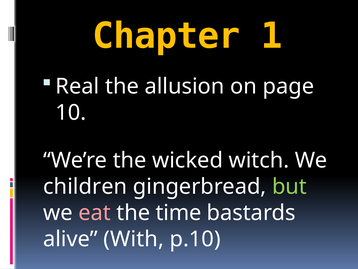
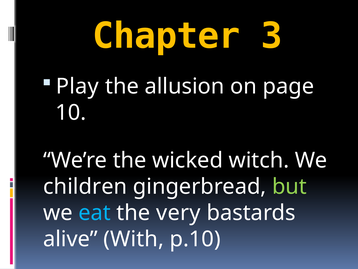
1: 1 -> 3 (272, 36)
Real: Real -> Play (77, 86)
eat colour: pink -> light blue (95, 213)
time: time -> very (178, 213)
